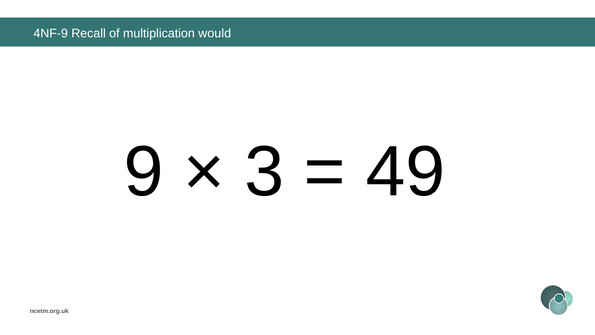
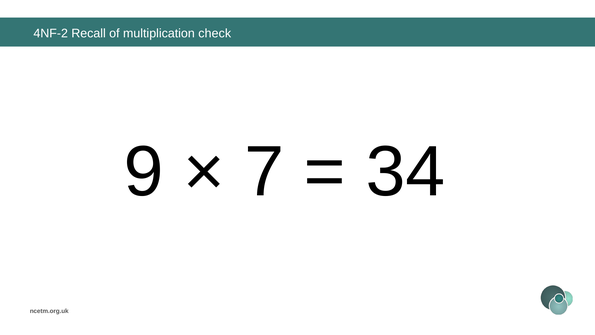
4NF-9: 4NF-9 -> 4NF-2 (51, 33)
would: would -> check (215, 33)
3: 3 -> 7 (264, 172)
49: 49 -> 34 (405, 172)
